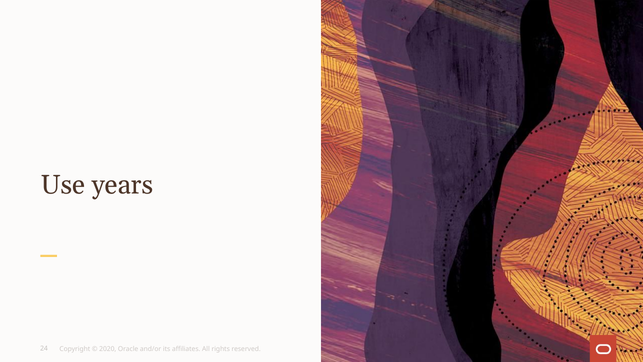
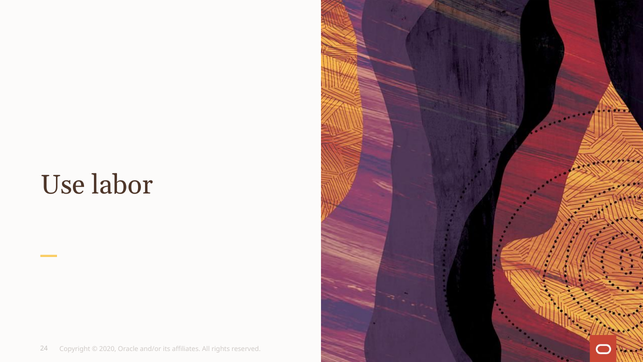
years: years -> labor (122, 185)
